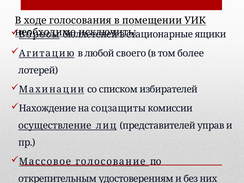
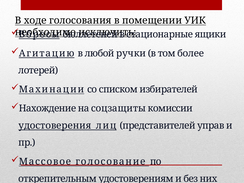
своего: своего -> ручки (131, 53)
осуществление: осуществление -> удостоверения (55, 126)
